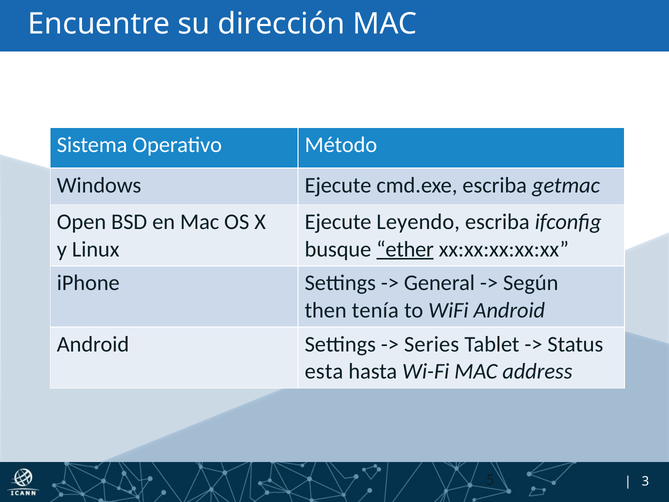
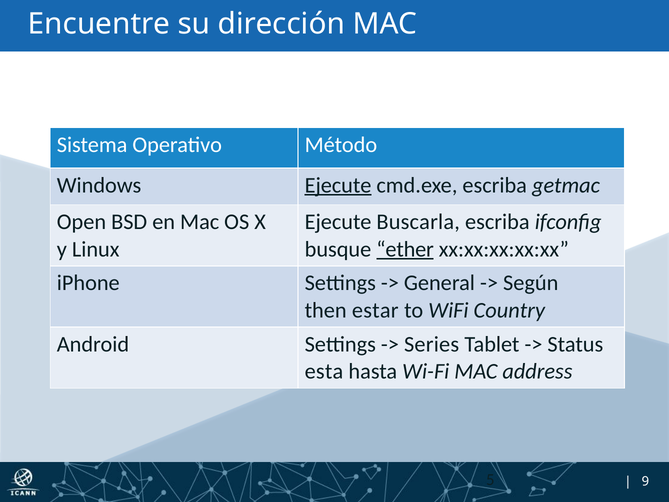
Ejecute underline: none -> present (338, 185)
Leyendo: Leyendo -> Buscarla (418, 222)
tenía: tenía -> estar (375, 310)
WiFi Android: Android -> Country (509, 310)
3: 3 -> 9 (645, 481)
